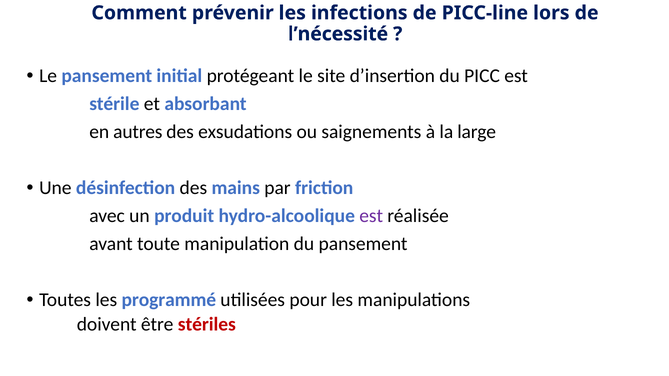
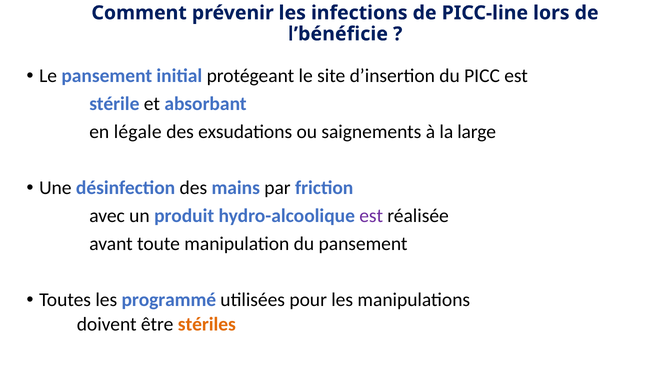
l’nécessité: l’nécessité -> l’bénéficie (338, 34)
autres: autres -> légale (138, 132)
stériles colour: red -> orange (207, 325)
